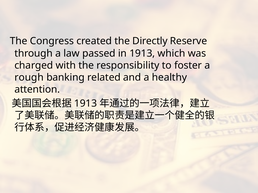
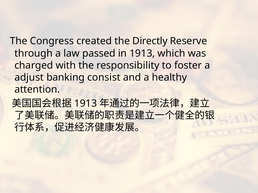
rough: rough -> adjust (29, 78)
related: related -> consist (104, 78)
